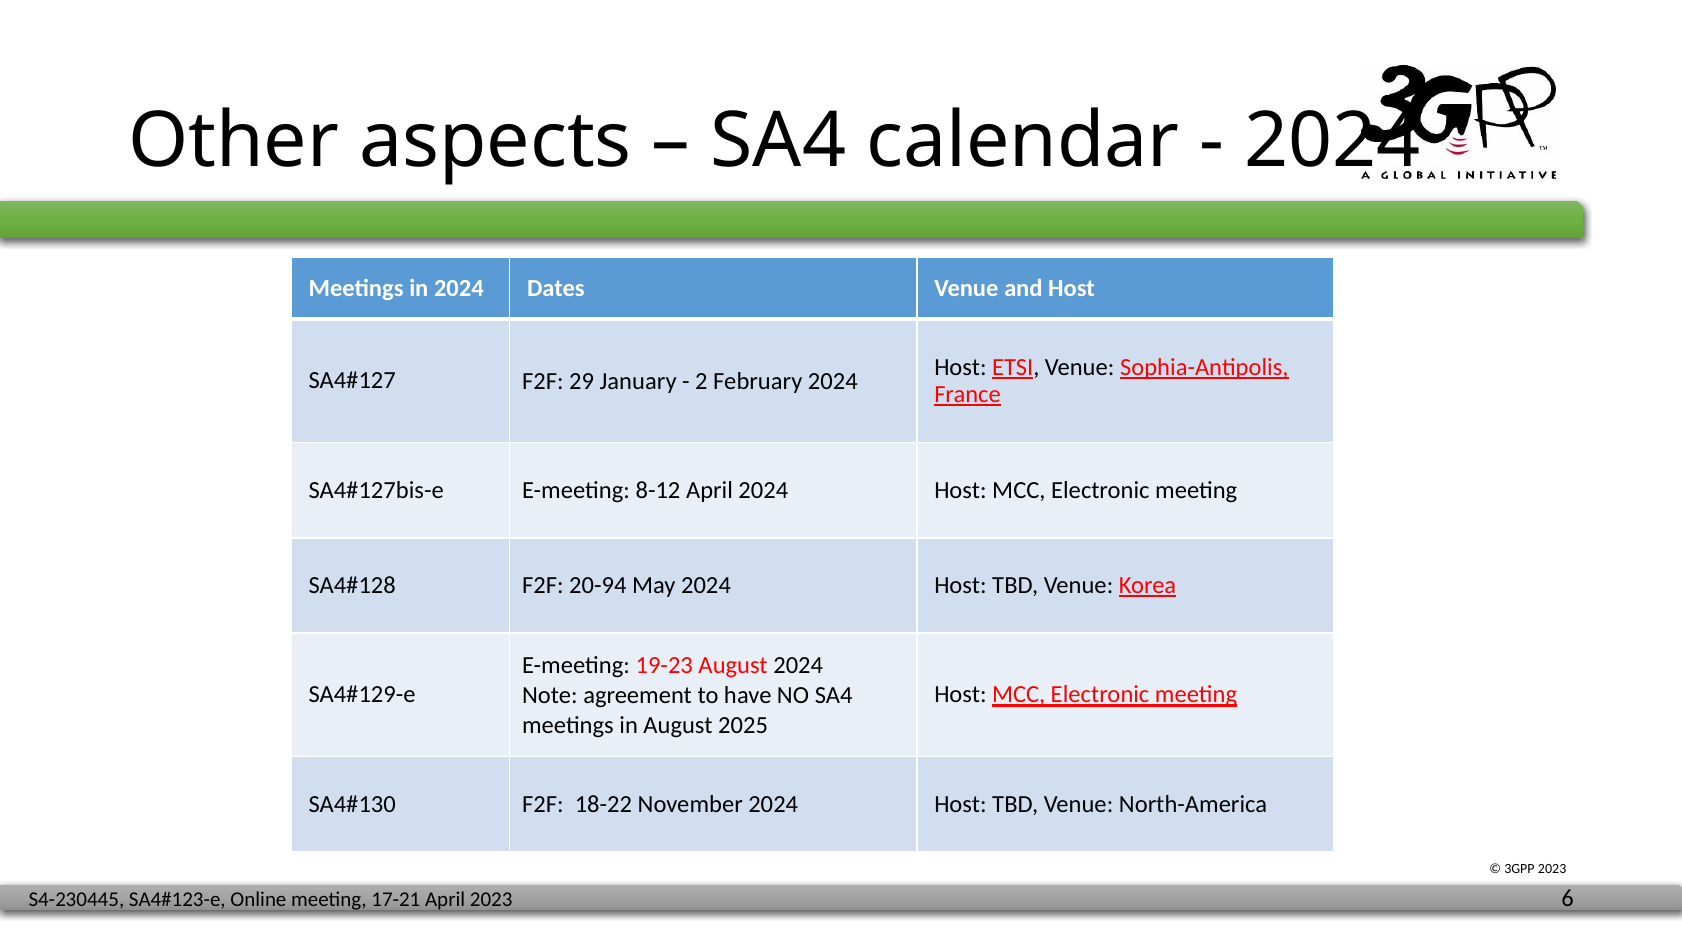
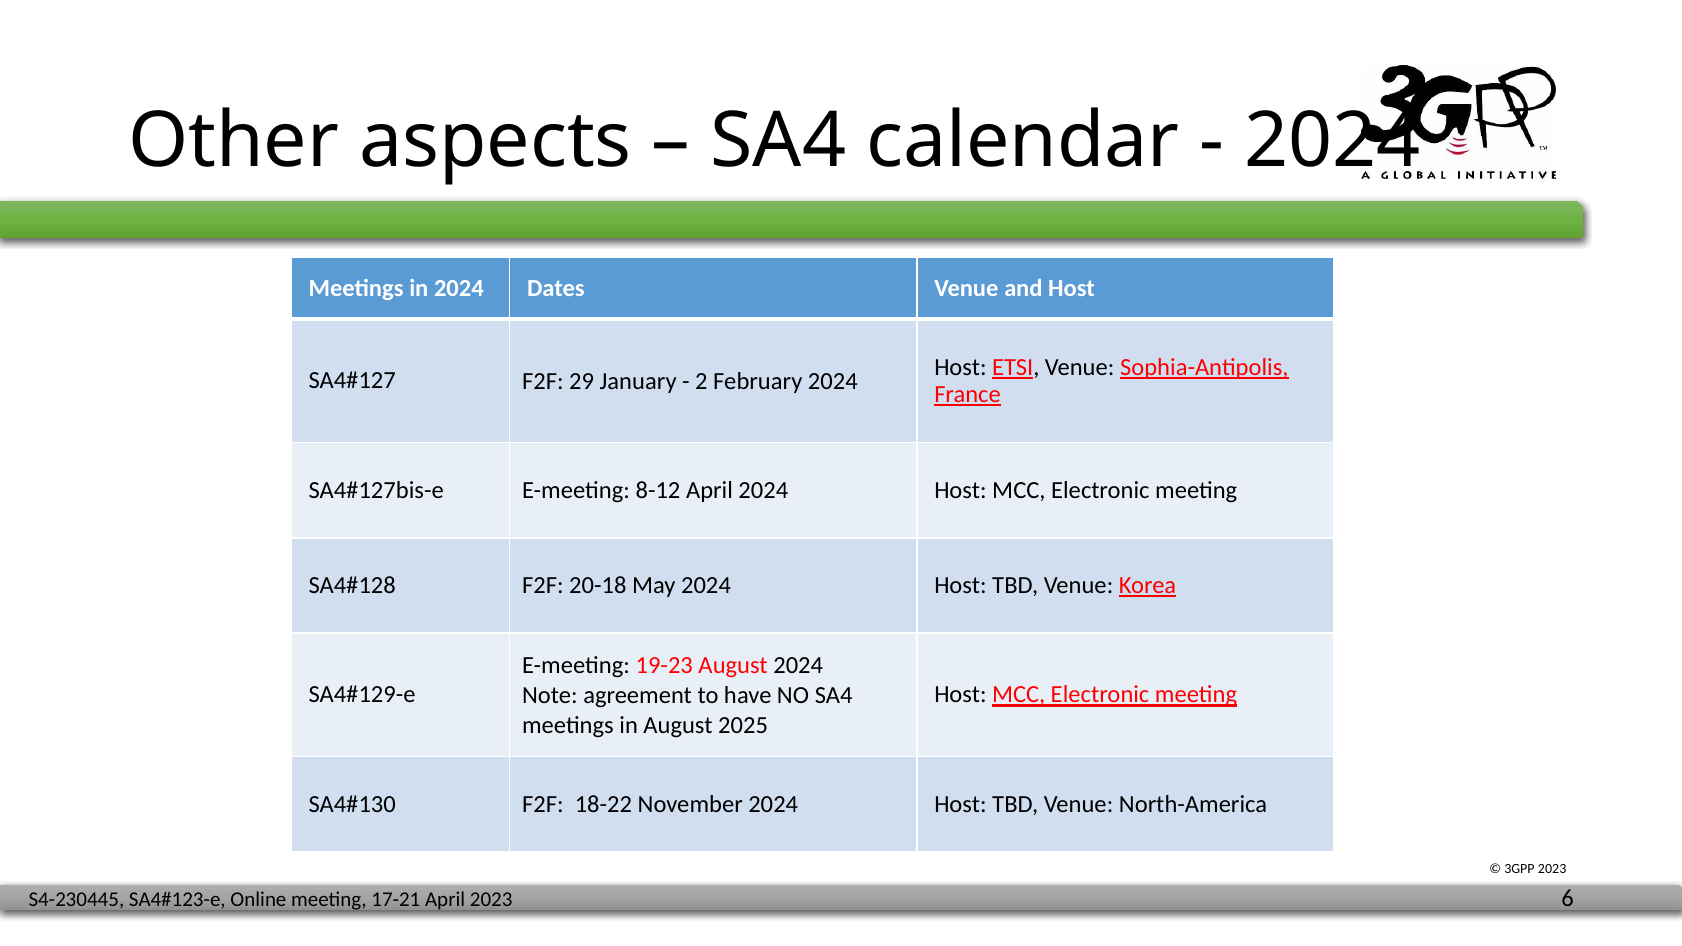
20-94: 20-94 -> 20-18 (598, 586)
